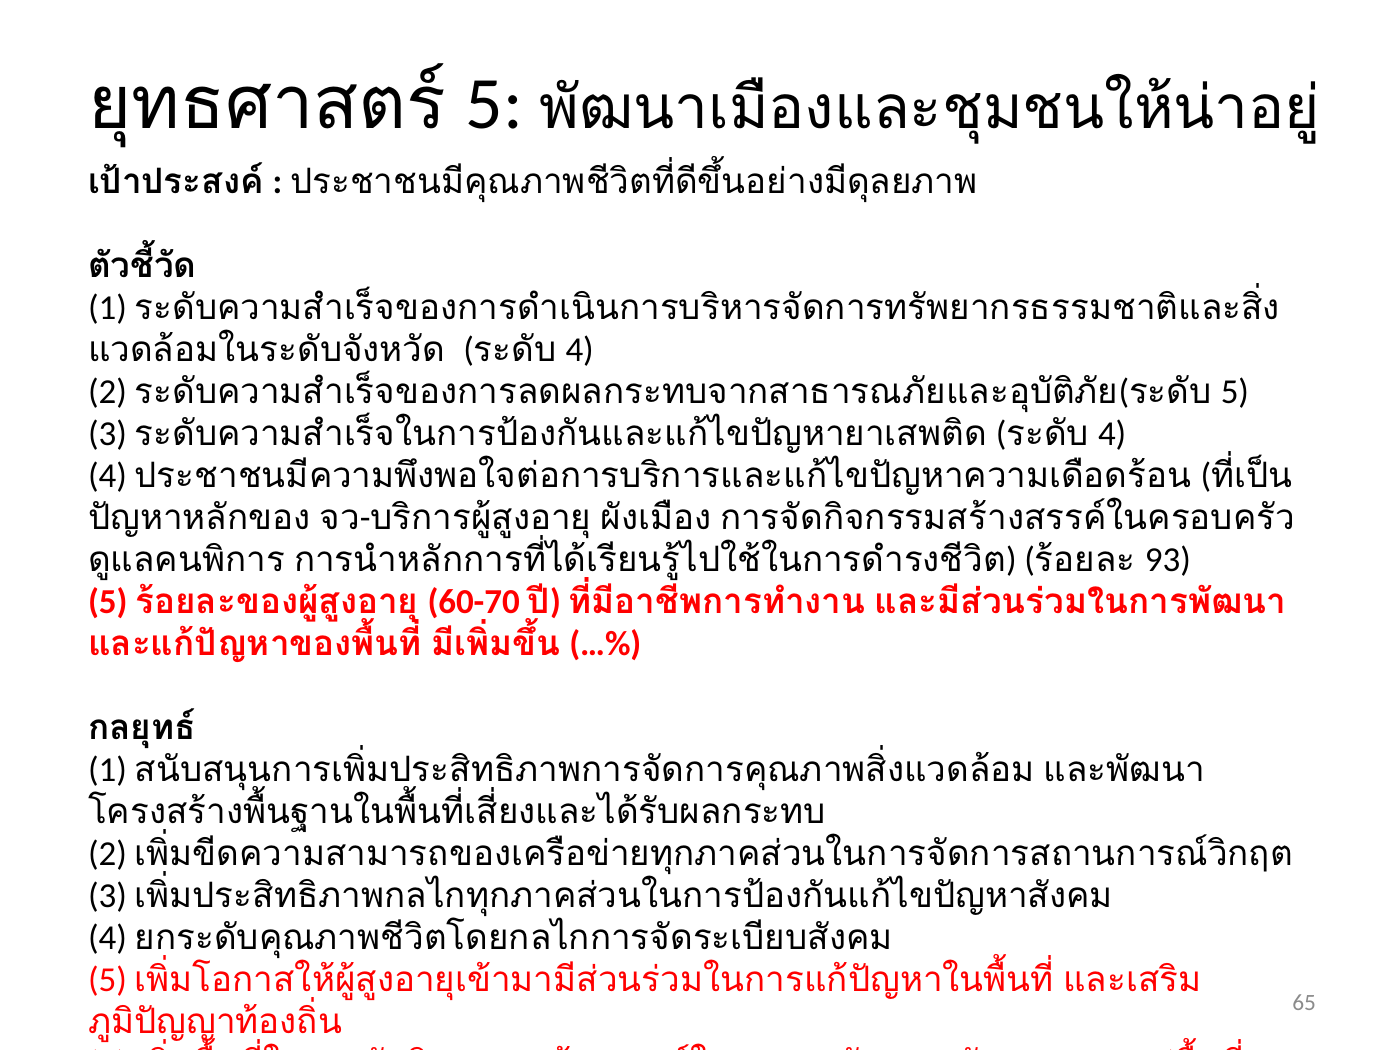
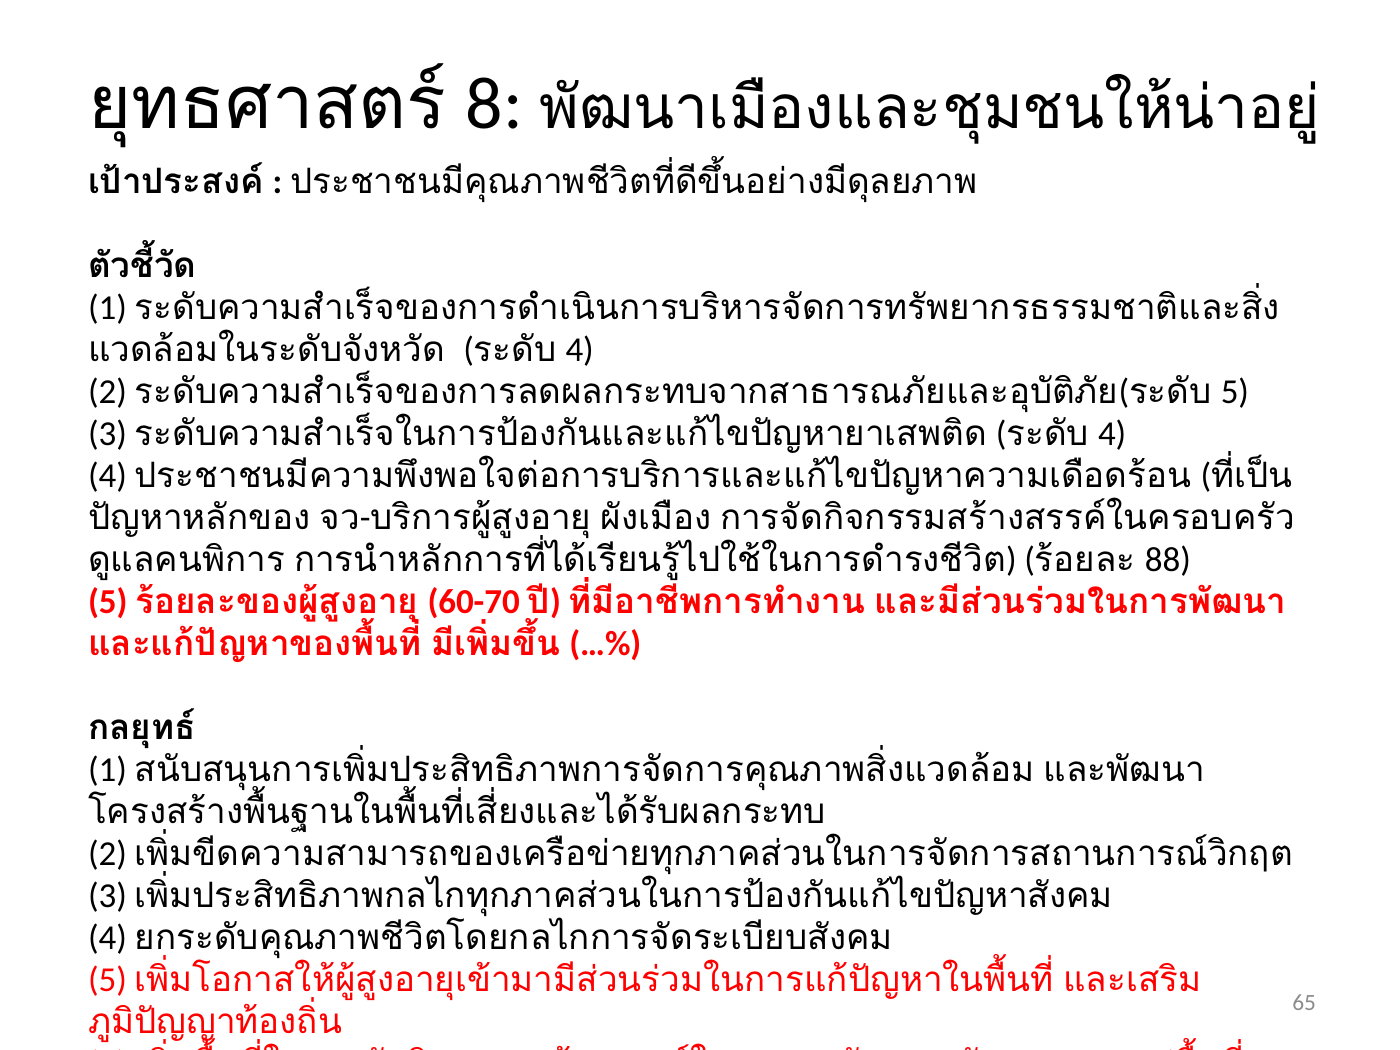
5: 5 -> 8 (494, 104)
93: 93 -> 88 (1168, 560)
